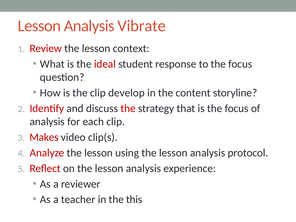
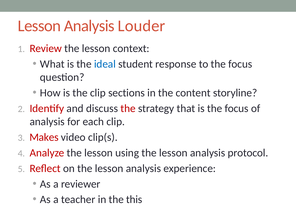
Vibrate: Vibrate -> Louder (142, 26)
ideal colour: red -> blue (105, 64)
develop: develop -> sections (127, 93)
